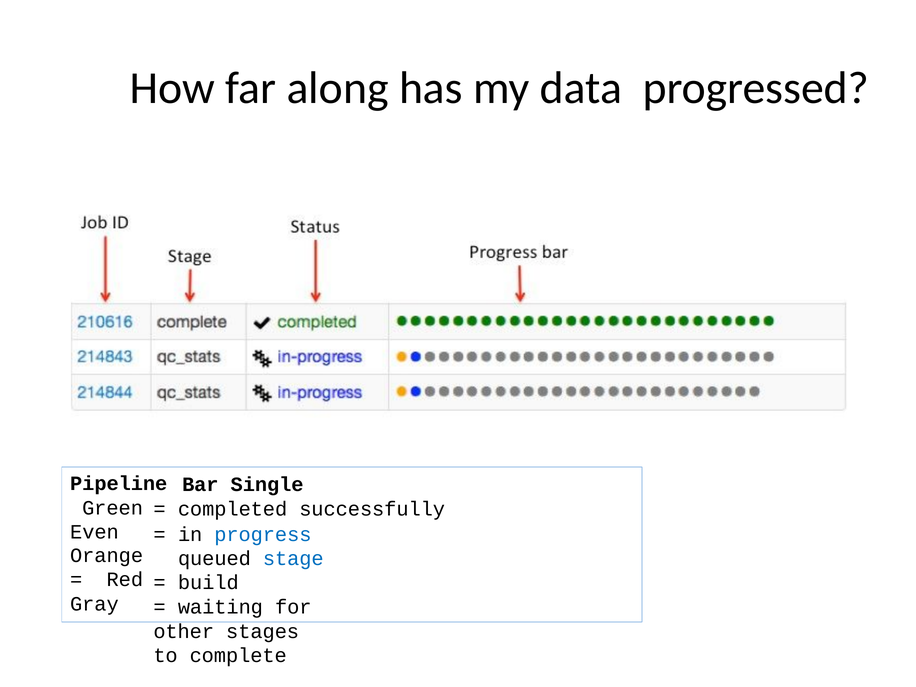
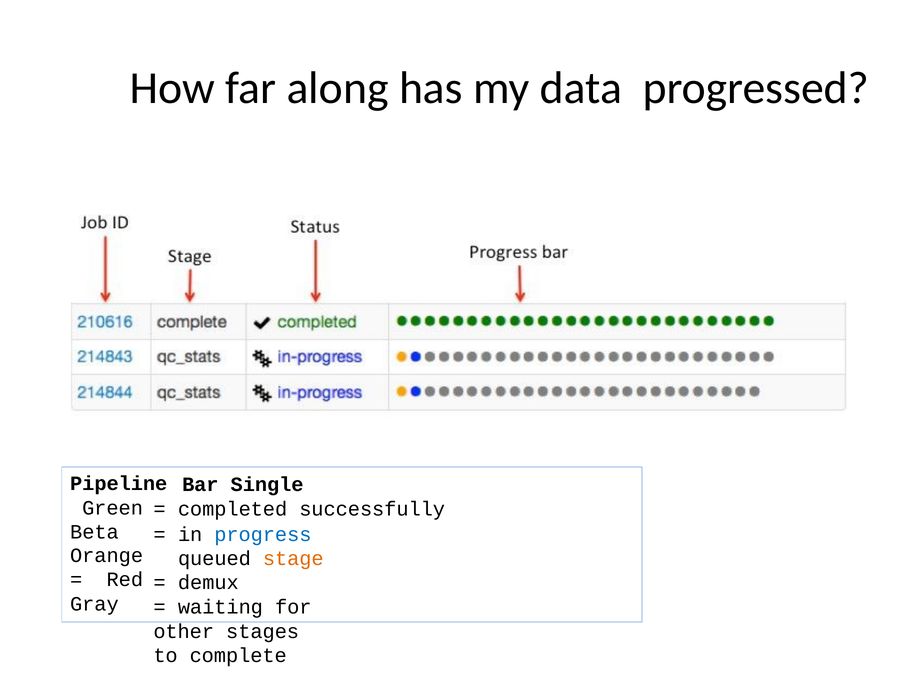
Even: Even -> Beta (94, 532)
stage colour: blue -> orange (293, 559)
build: build -> demux (208, 583)
